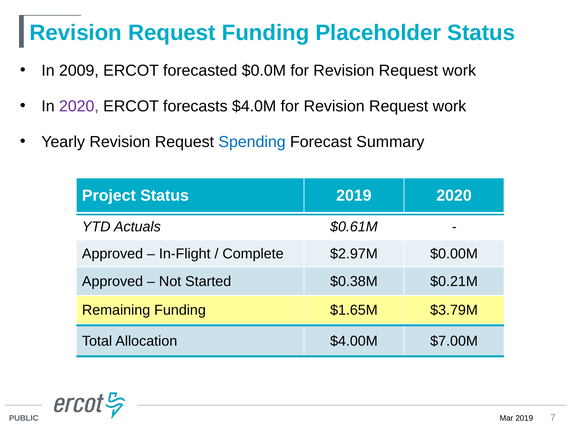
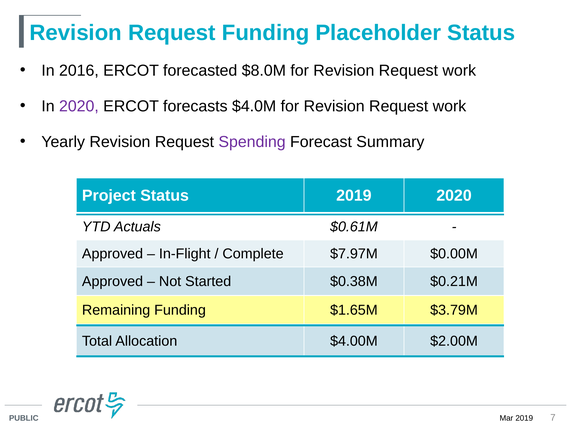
2009: 2009 -> 2016 (79, 71)
$0.0M: $0.0M -> $8.0M (264, 71)
Spending colour: blue -> purple (252, 142)
$2.97M: $2.97M -> $7.97M (354, 254)
$7.00M: $7.00M -> $2.00M (454, 341)
